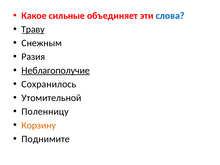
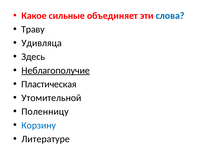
Траву underline: present -> none (33, 29)
Снежным: Снежным -> Удивляца (42, 43)
Разия: Разия -> Здесь (33, 57)
Сохранилось: Сохранилось -> Пластическая (49, 84)
Корзину colour: orange -> blue (39, 125)
Поднимите: Поднимите -> Литературе (46, 139)
